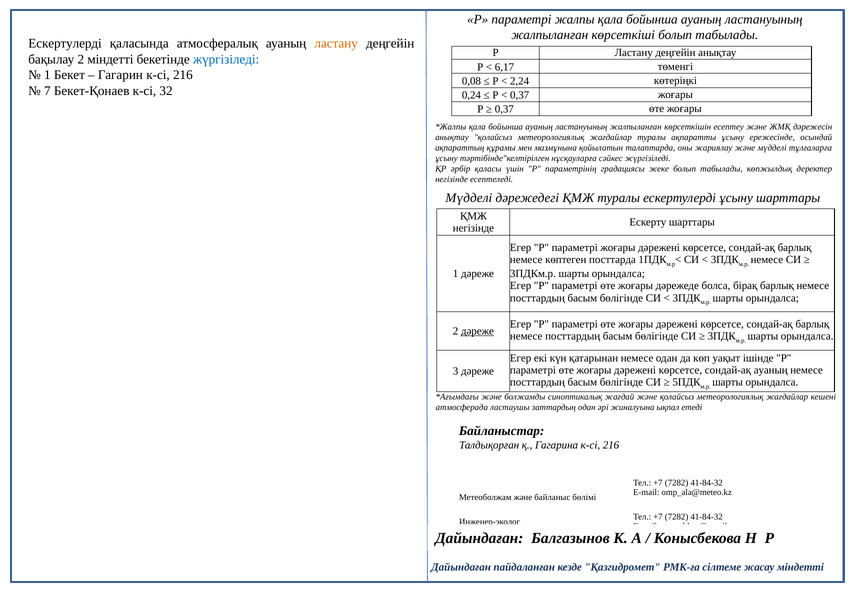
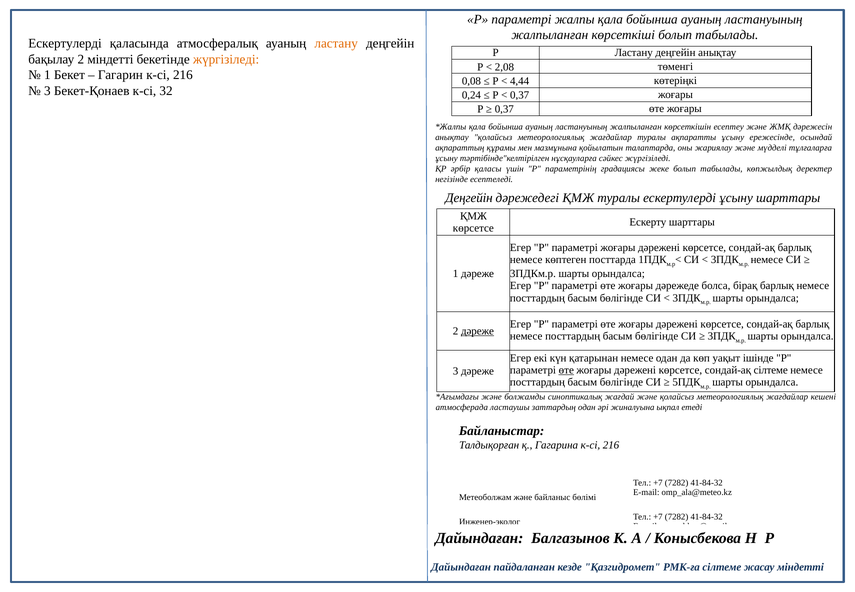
жүргізіледі colour: blue -> orange (226, 59)
6,17: 6,17 -> 2,08 (504, 67)
2,24: 2,24 -> 4,44 (520, 81)
7: 7 -> 3 (47, 91)
Мүдделі: Мүдделі -> Деңгейін (469, 198)
негізінде: негізінде -> көрсетсе (473, 228)
өте underline: none -> present (566, 370)
сондай-ақ ауаның: ауаның -> сілтеме (771, 370)
